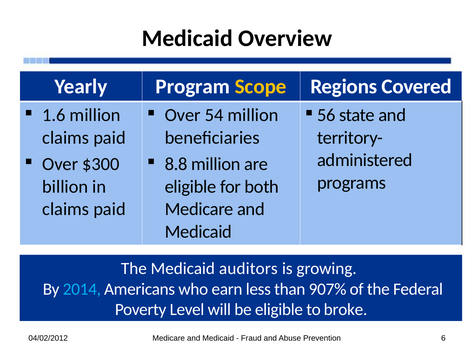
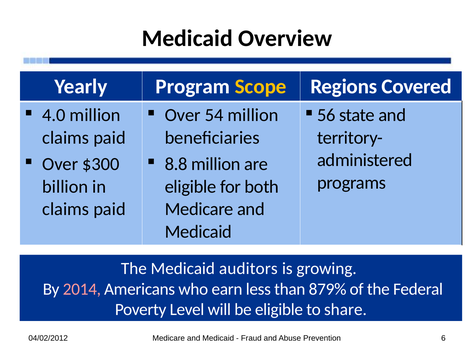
1.6: 1.6 -> 4.0 (54, 115)
2014 colour: light blue -> pink (82, 290)
907%: 907% -> 879% (328, 290)
broke: broke -> share (345, 310)
